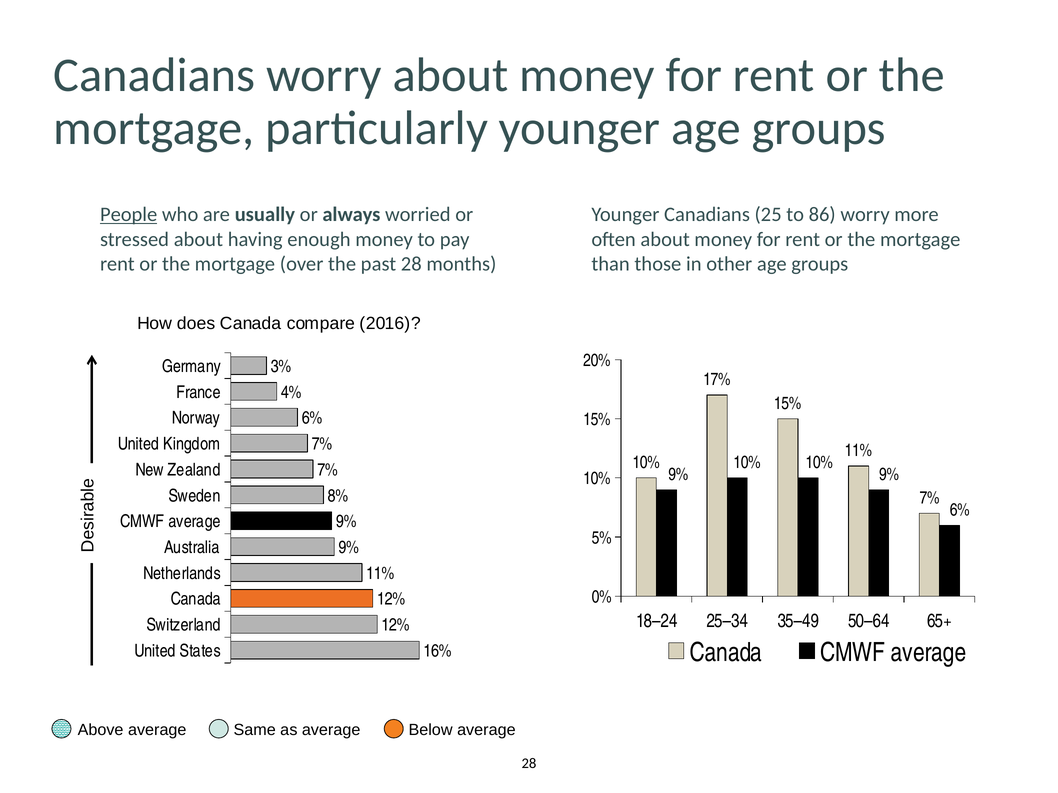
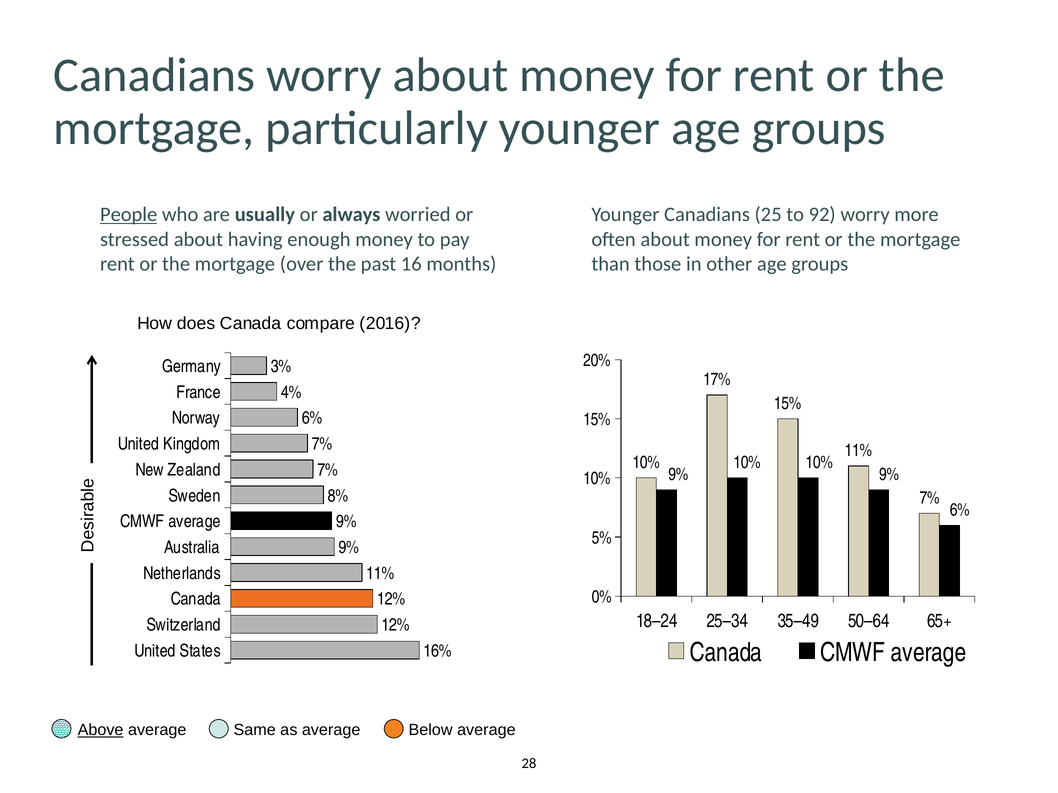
86: 86 -> 92 (822, 215)
past 28: 28 -> 16 (411, 264)
Above underline: none -> present (101, 731)
